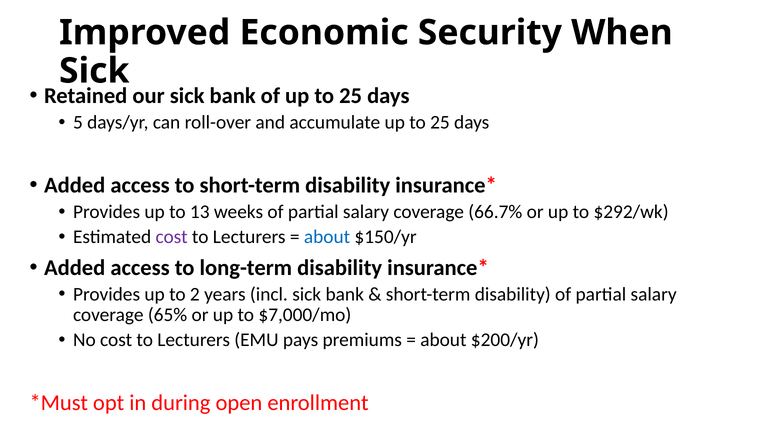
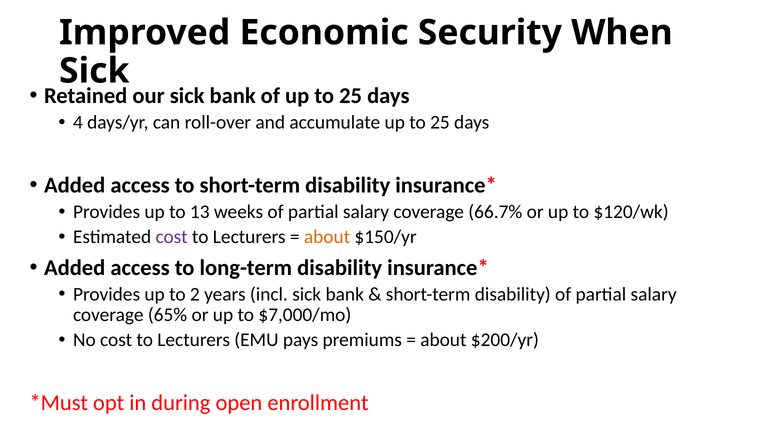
5: 5 -> 4 (78, 123)
$292/wk: $292/wk -> $120/wk (631, 212)
about colour: blue -> orange (327, 237)
